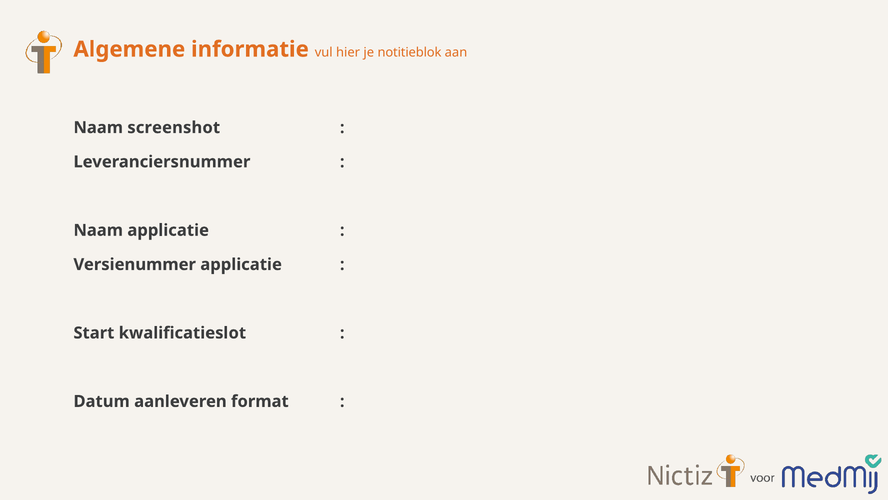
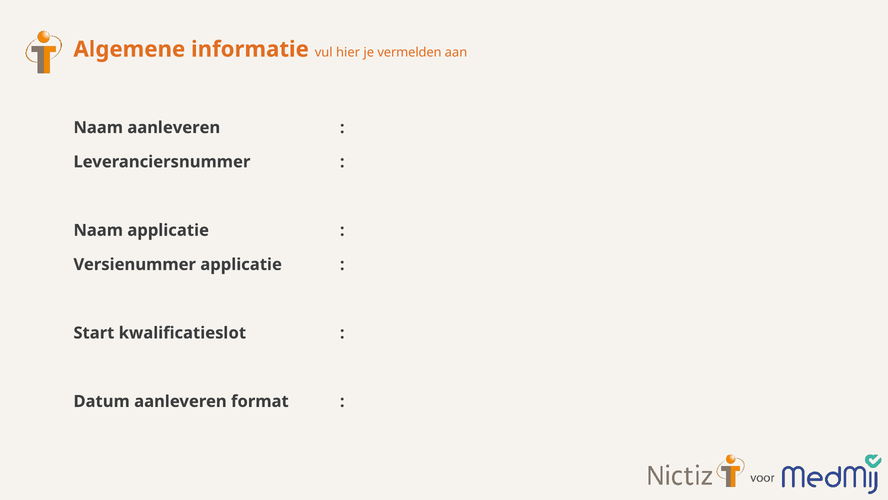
notitieblok: notitieblok -> vermelden (409, 52)
Naam screenshot: screenshot -> aanleveren (174, 128)
